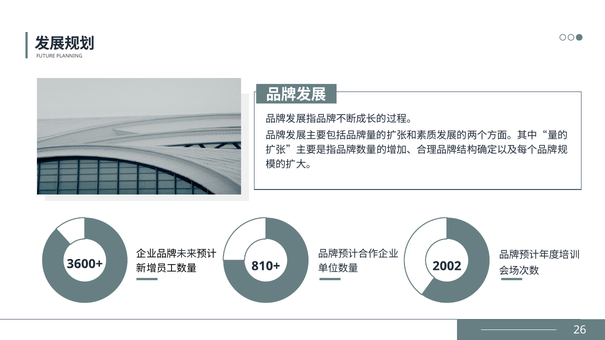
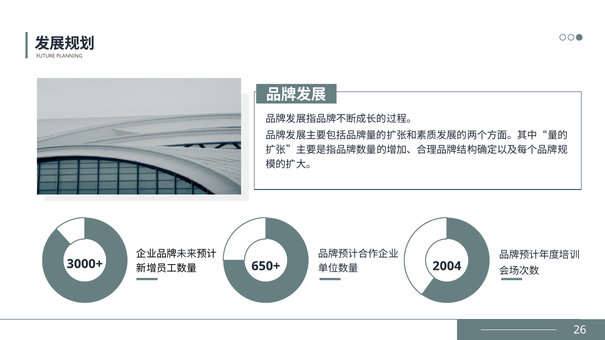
3600+: 3600+ -> 3000+ (85, 264)
810+: 810+ -> 650+ (266, 266)
2002: 2002 -> 2004 (447, 266)
